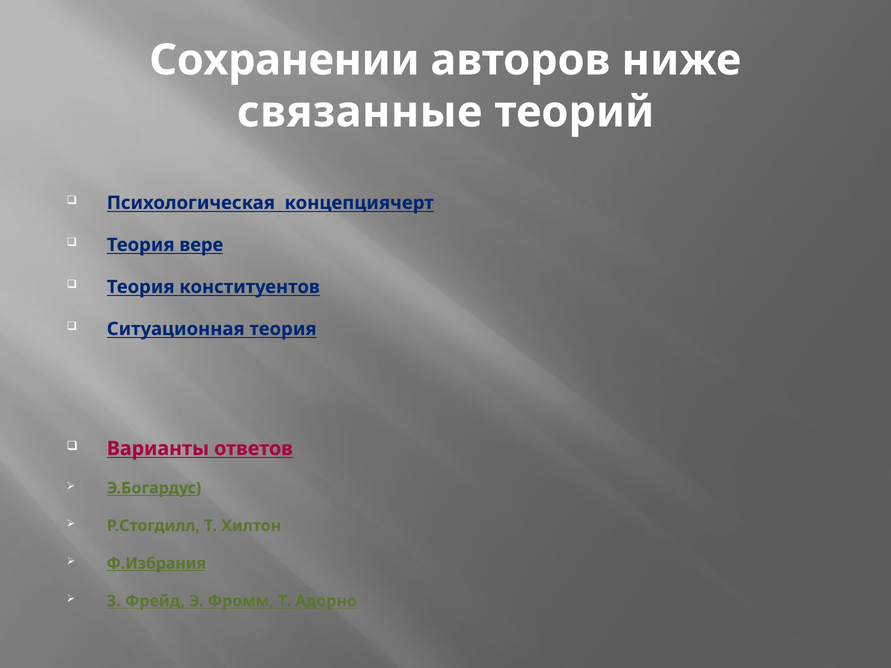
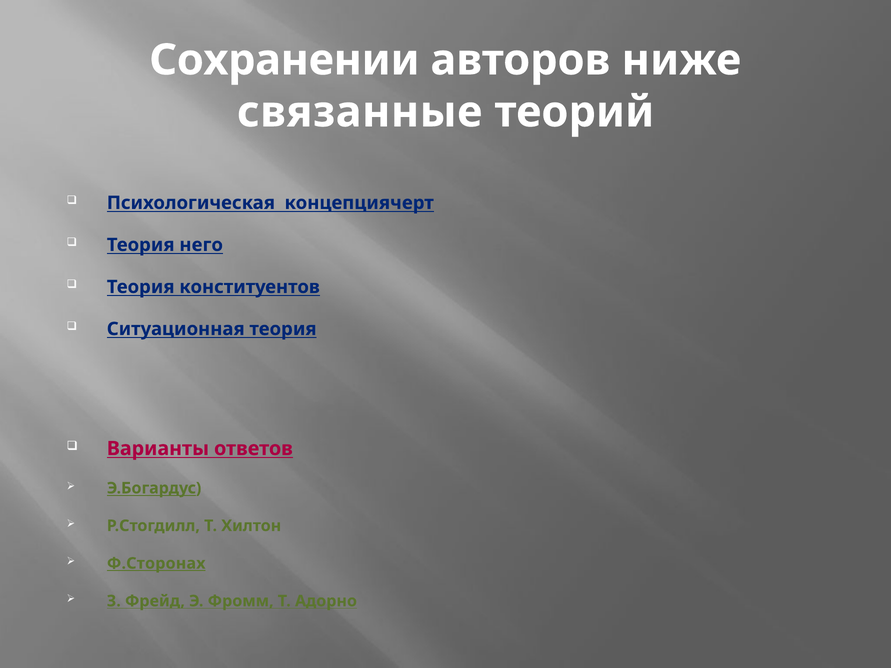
вере: вере -> него (201, 245)
Ф.Избрания: Ф.Избрания -> Ф.Сторонах (156, 564)
